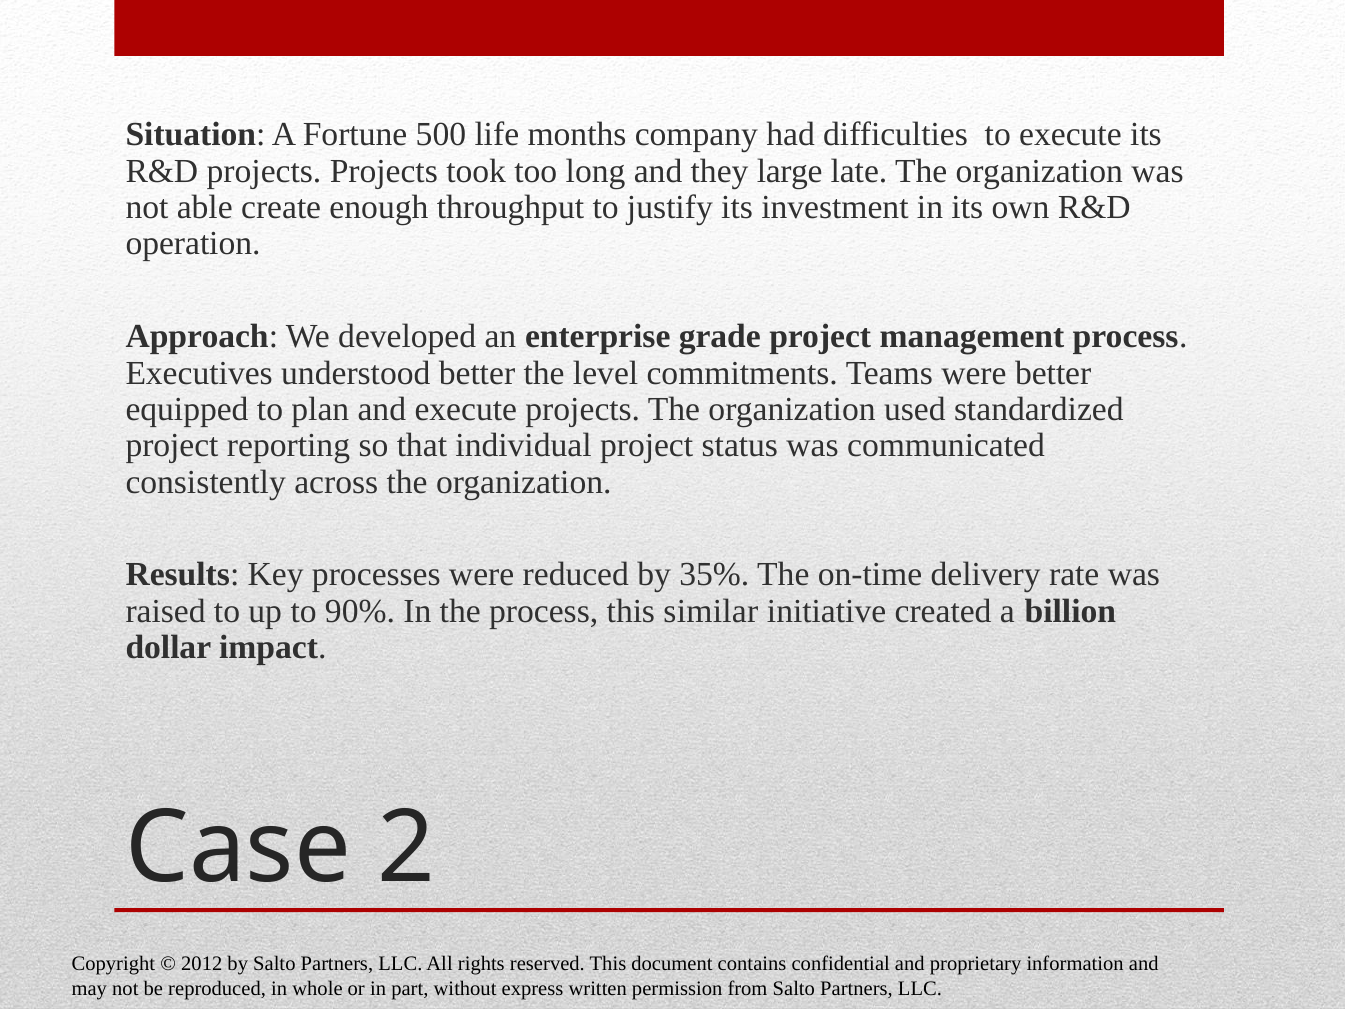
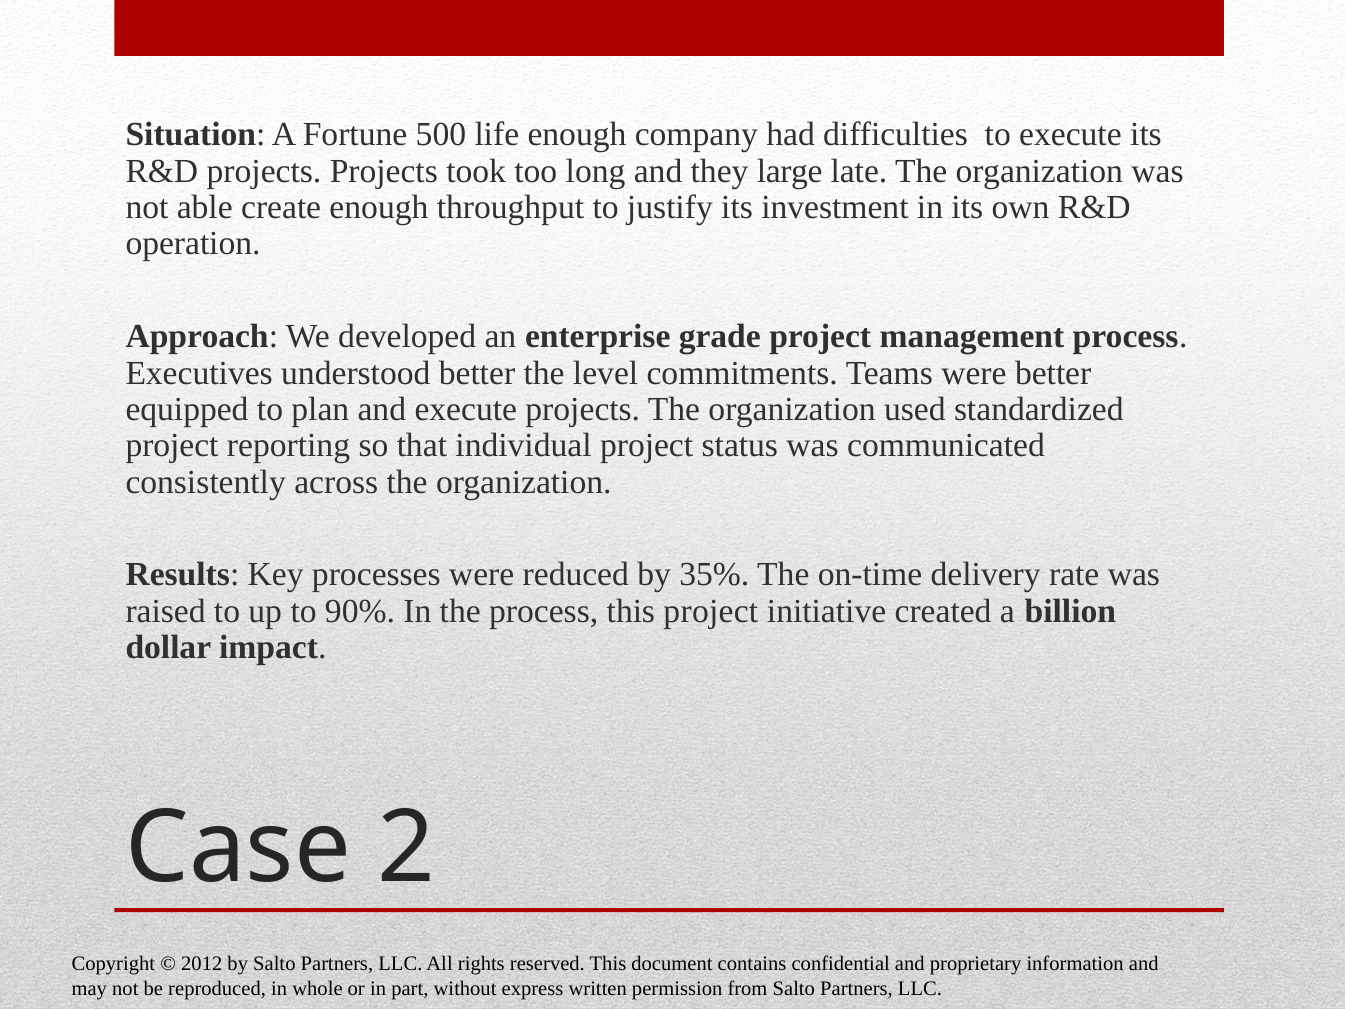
life months: months -> enough (577, 135)
this similar: similar -> project (711, 611)
